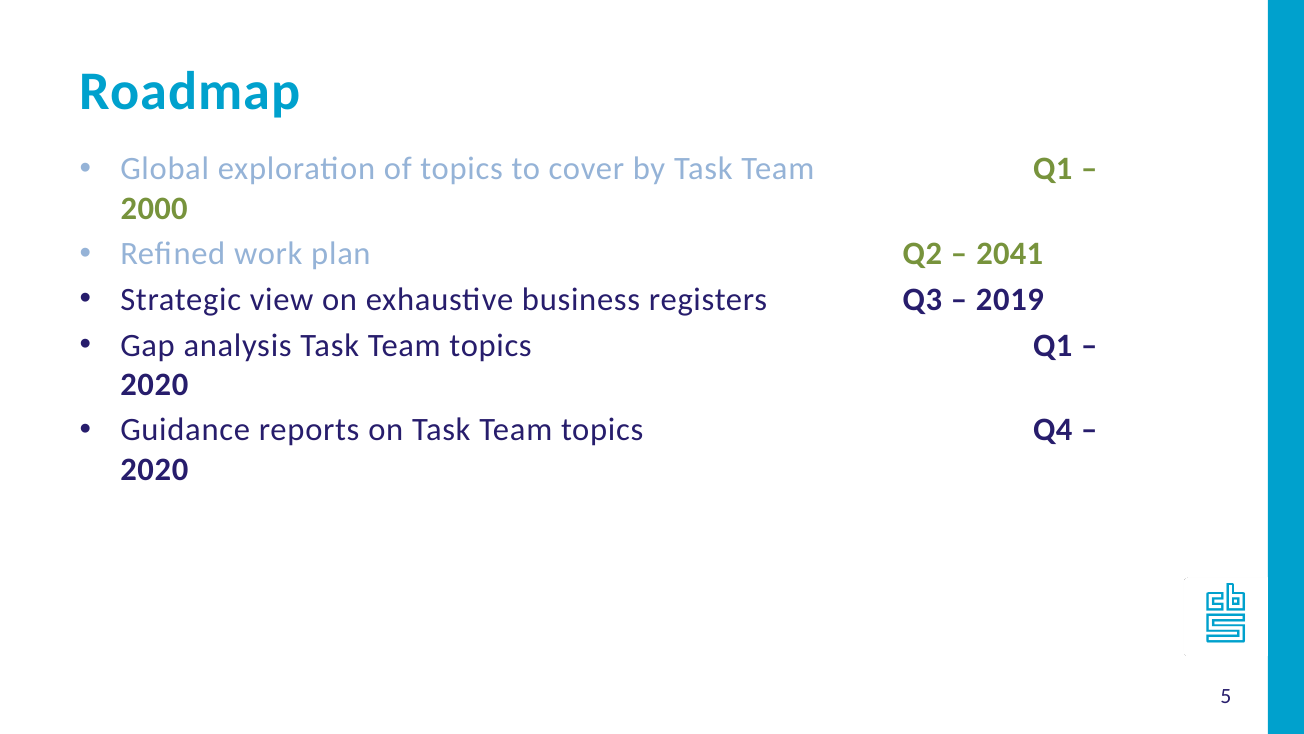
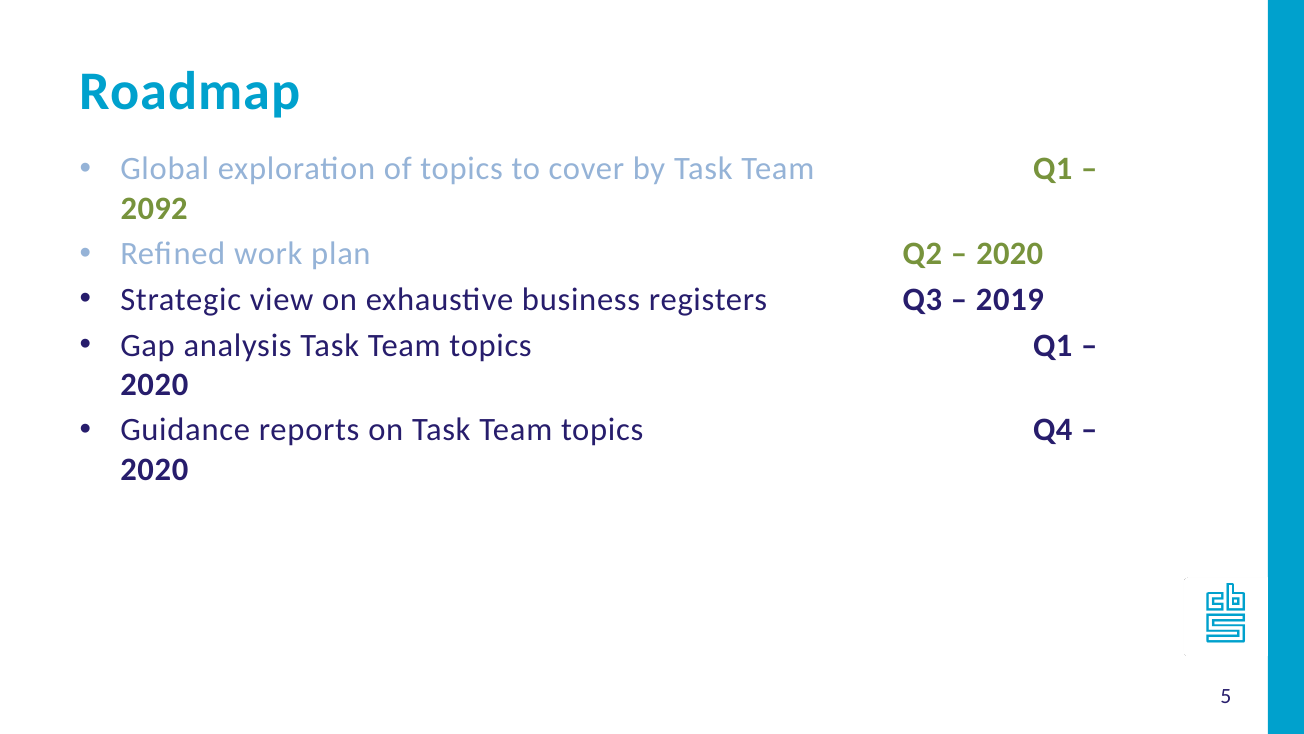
2000: 2000 -> 2092 (154, 208)
2041: 2041 -> 2020 (1010, 254)
